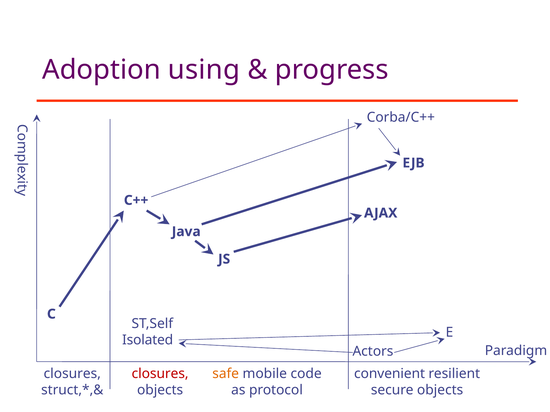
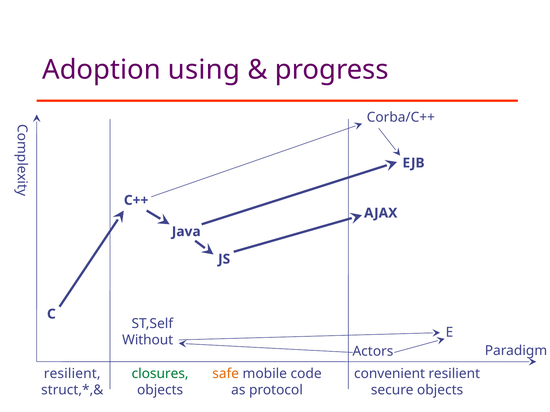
Isolated: Isolated -> Without (148, 340)
closures: closures -> resilient (72, 374)
closures colour: red -> green (160, 374)
